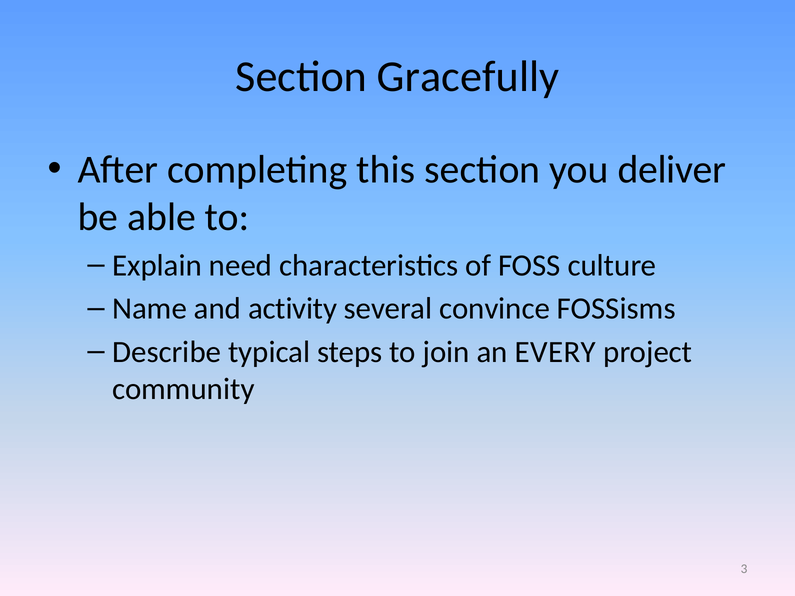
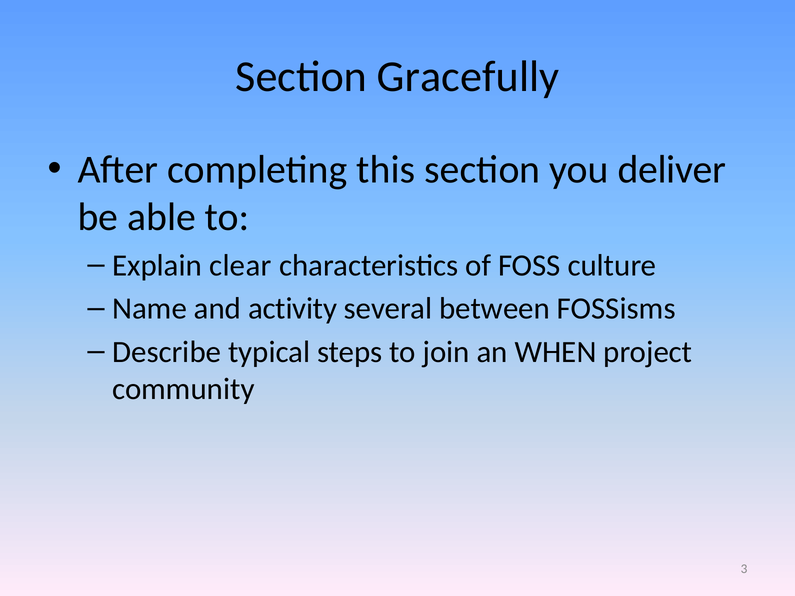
need: need -> clear (240, 265)
convince: convince -> between (495, 309)
EVERY: EVERY -> WHEN (555, 352)
